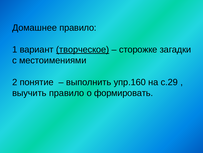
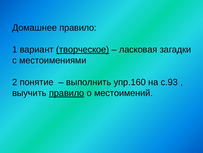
сторожке: сторожке -> ласковая (138, 49)
с.29: с.29 -> с.93 (169, 82)
правило underline: none -> present (67, 93)
формировать: формировать -> местоимений (124, 93)
